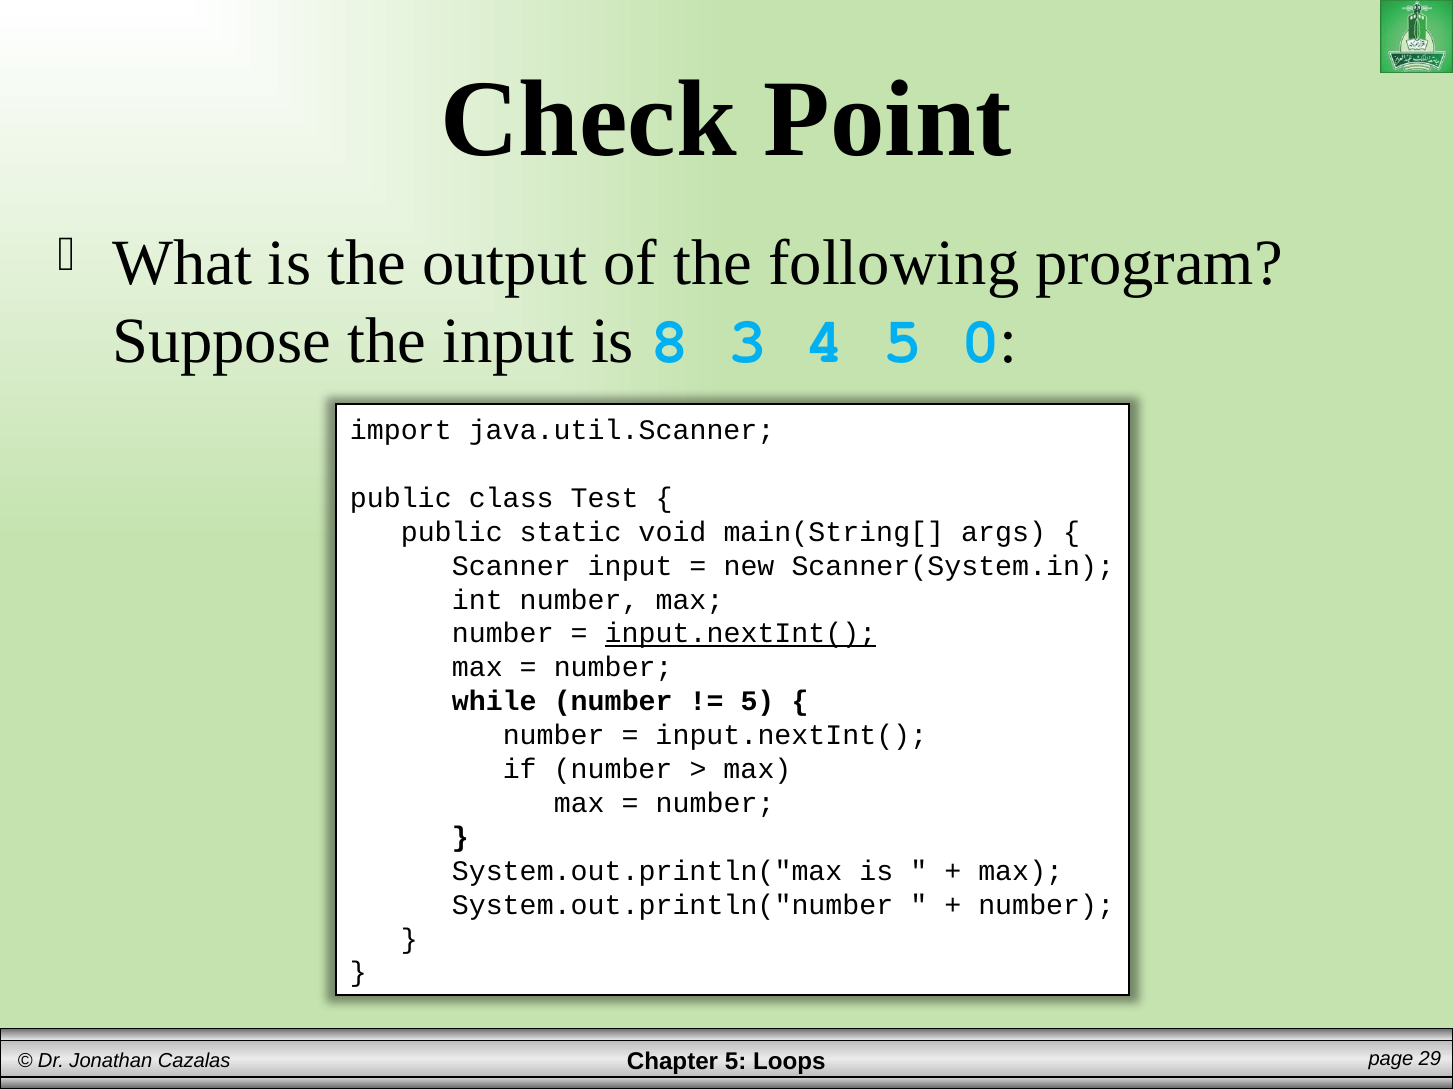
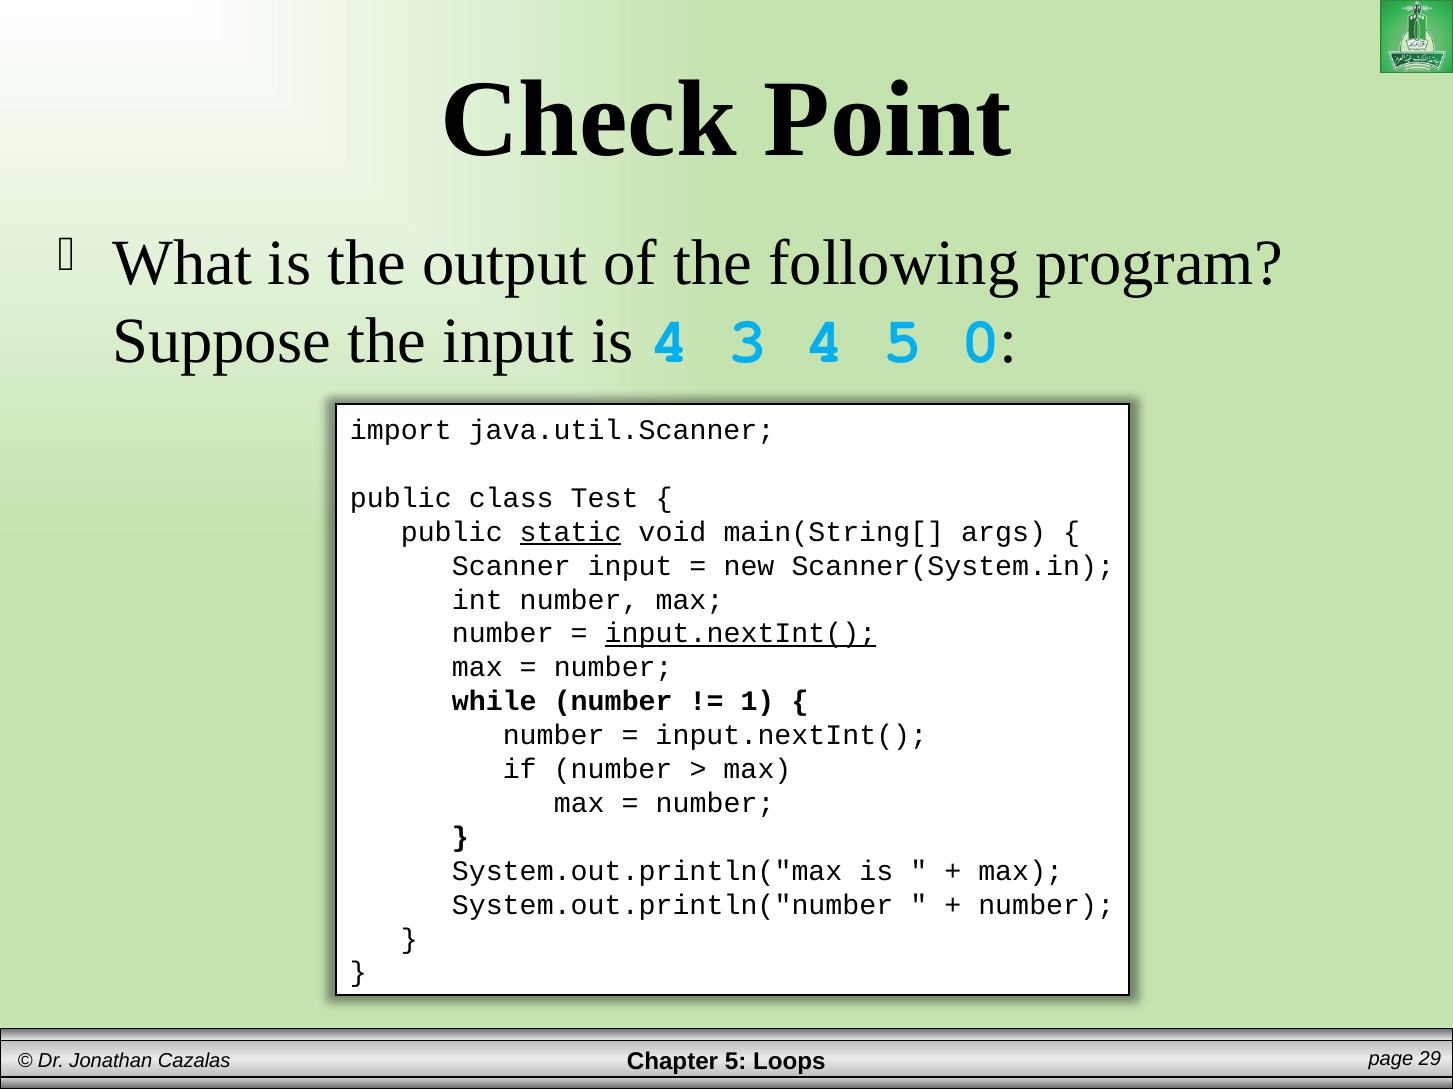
is 8: 8 -> 4 (670, 341)
static underline: none -> present (571, 532)
5: 5 -> 1 (757, 702)
